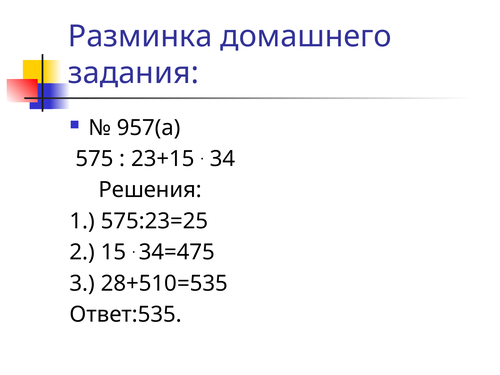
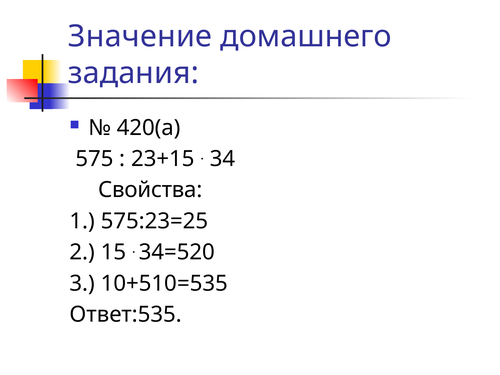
Разминка: Разминка -> Значение (140, 36)
957(а: 957(а -> 420(а (149, 128)
Решения: Решения -> Свойства (150, 190)
34=475: 34=475 -> 34=520 (177, 252)
28+510=535: 28+510=535 -> 10+510=535 (164, 283)
